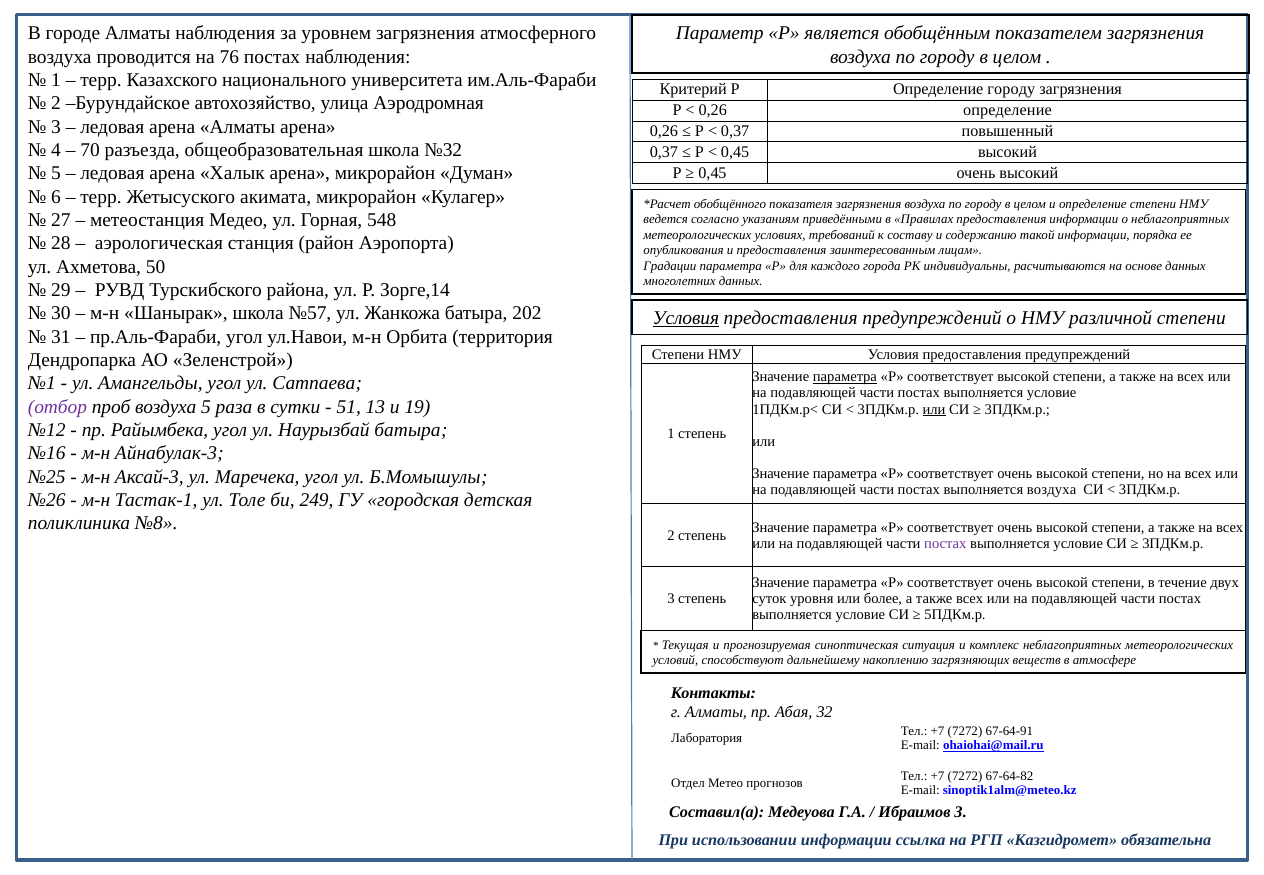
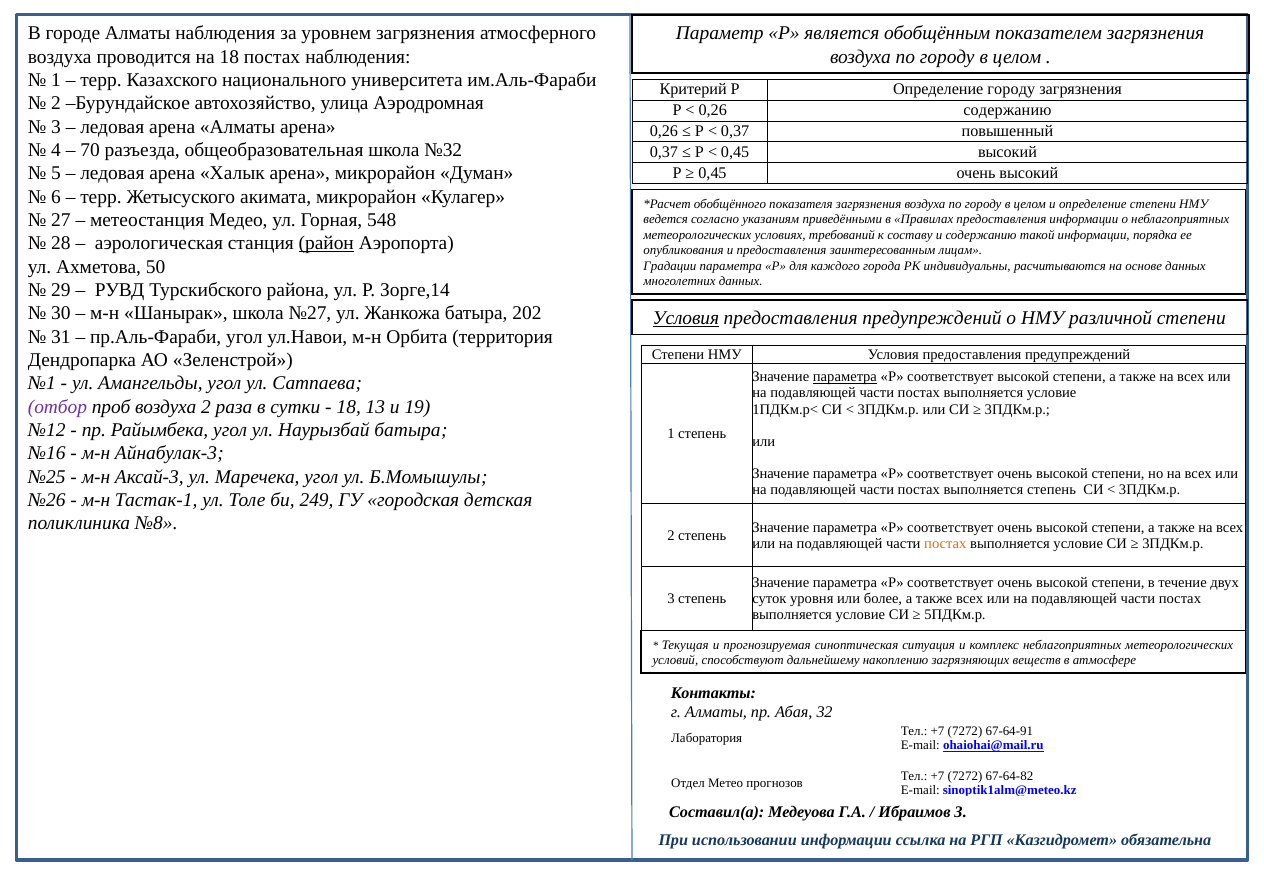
на 76: 76 -> 18 (229, 57)
0,26 определение: определение -> содержанию (1007, 110)
район underline: none -> present (326, 244)
№57: №57 -> №27 (310, 314)
воздуха 5: 5 -> 2 (206, 407)
51: 51 -> 18 (349, 407)
или underline: present -> none (934, 409)
выполняется воздуха: воздуха -> степень (1052, 490)
постах colour: purple -> orange (945, 543)
